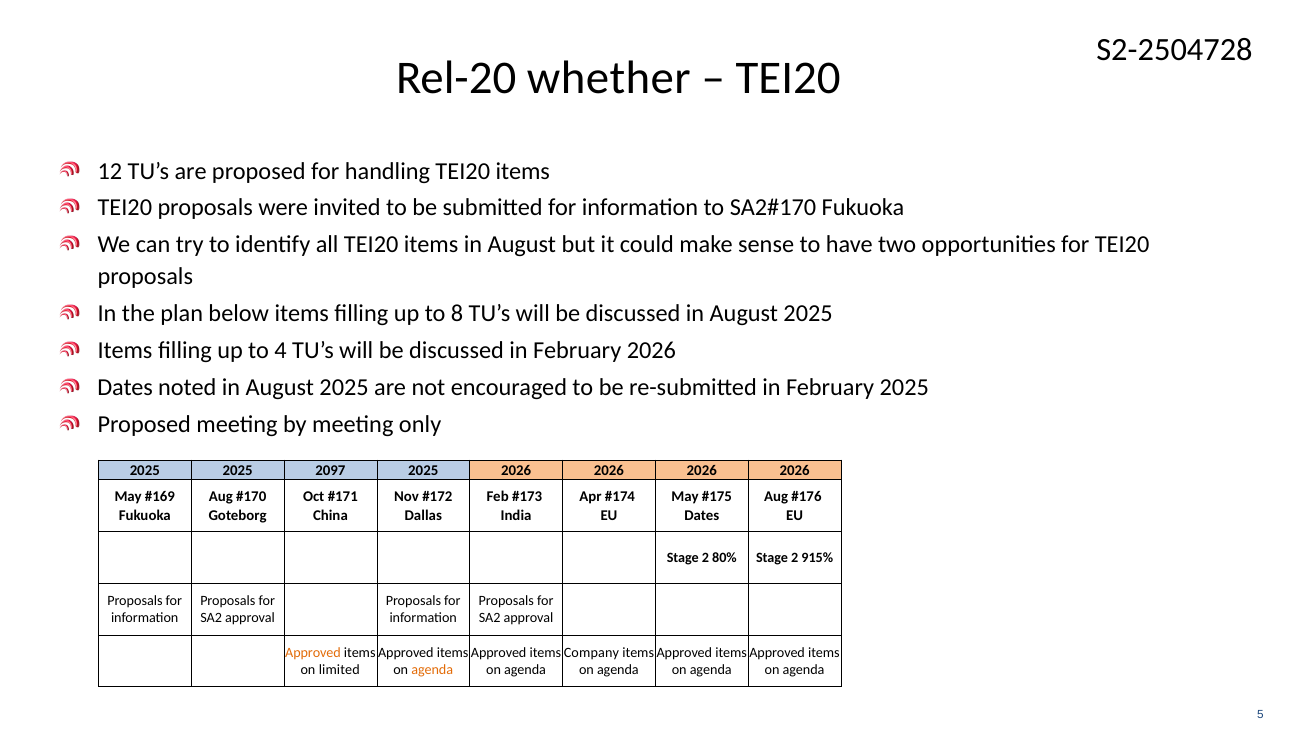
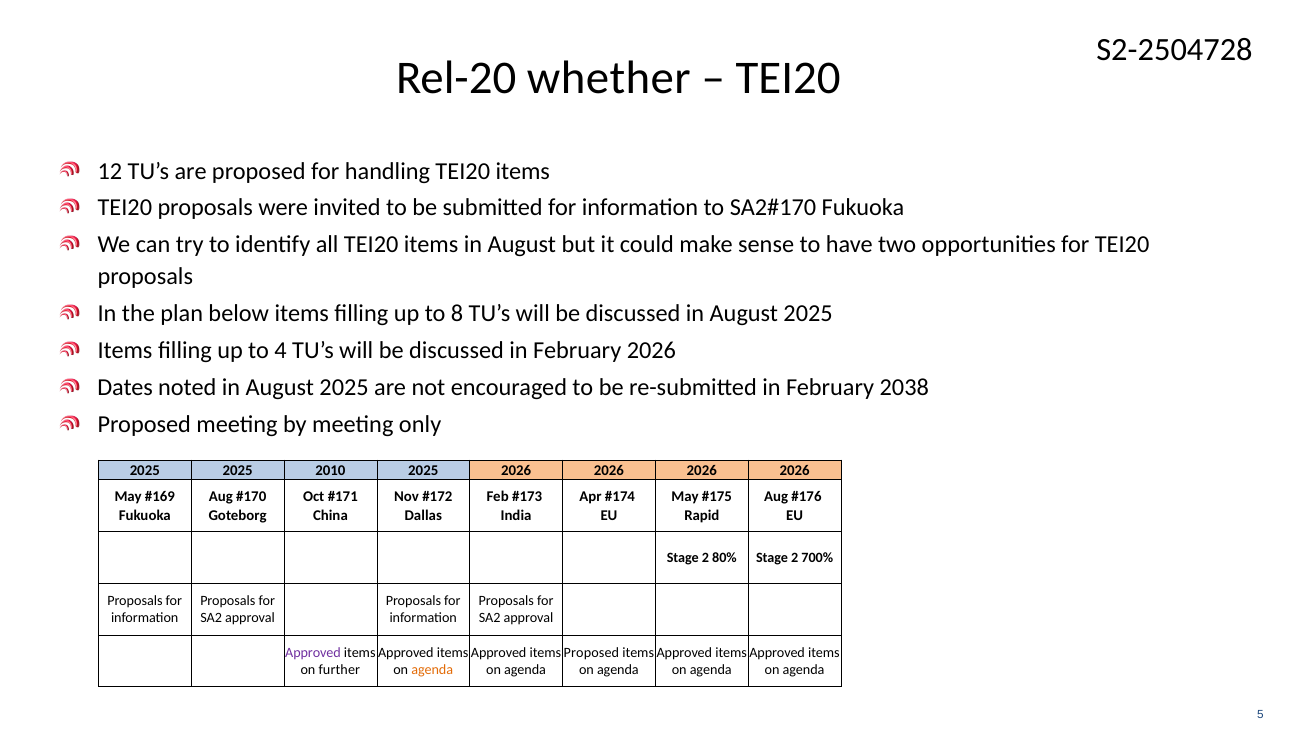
February 2025: 2025 -> 2038 (904, 388)
2097: 2097 -> 2010 (330, 471)
Dates: Dates -> Rapid (702, 516)
915%: 915% -> 700% (817, 558)
Approved colour: orange -> purple (313, 653)
Company: Company -> Proposed (591, 653)
limited: limited -> further (339, 671)
